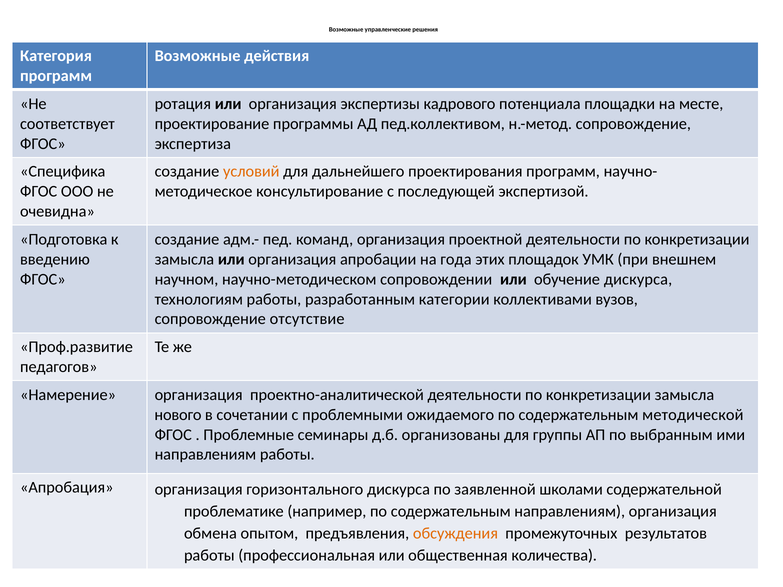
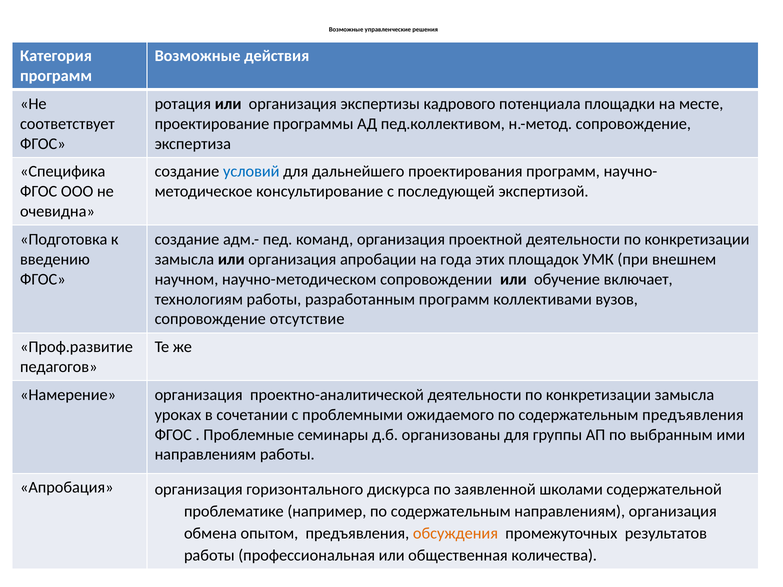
условий colour: orange -> blue (251, 172)
обучение дискурса: дискурса -> включает (638, 279)
разработанным категории: категории -> программ (454, 299)
нового: нового -> уроках (178, 415)
содержательным методической: методической -> предъявления (693, 415)
